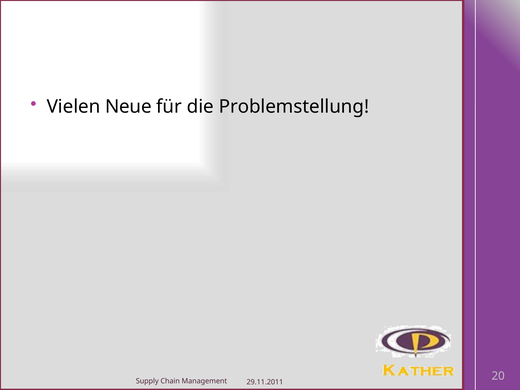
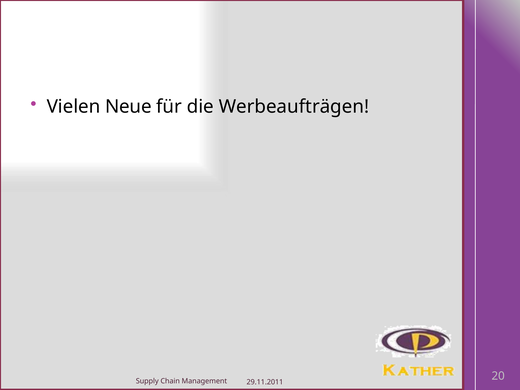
Problemstellung: Problemstellung -> Werbeaufträgen (294, 107)
